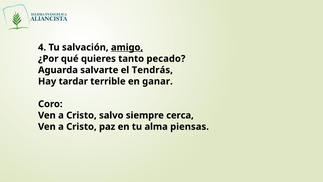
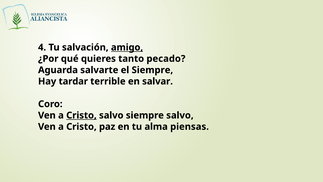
el Tendrás: Tendrás -> Siempre (152, 70)
ganar: ganar -> salvar (158, 81)
Cristo underline: none -> present (81, 115)
siempre cerca: cerca -> salvo (180, 115)
